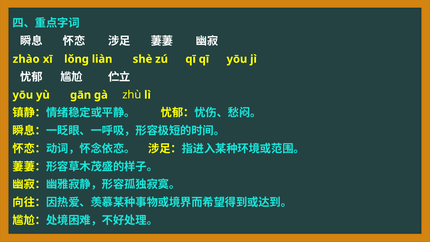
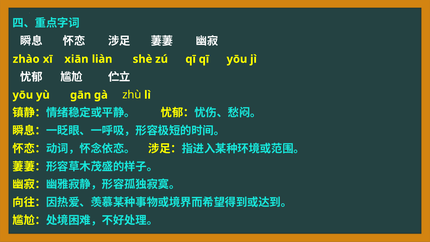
lǒng: lǒng -> xiān (76, 59)
